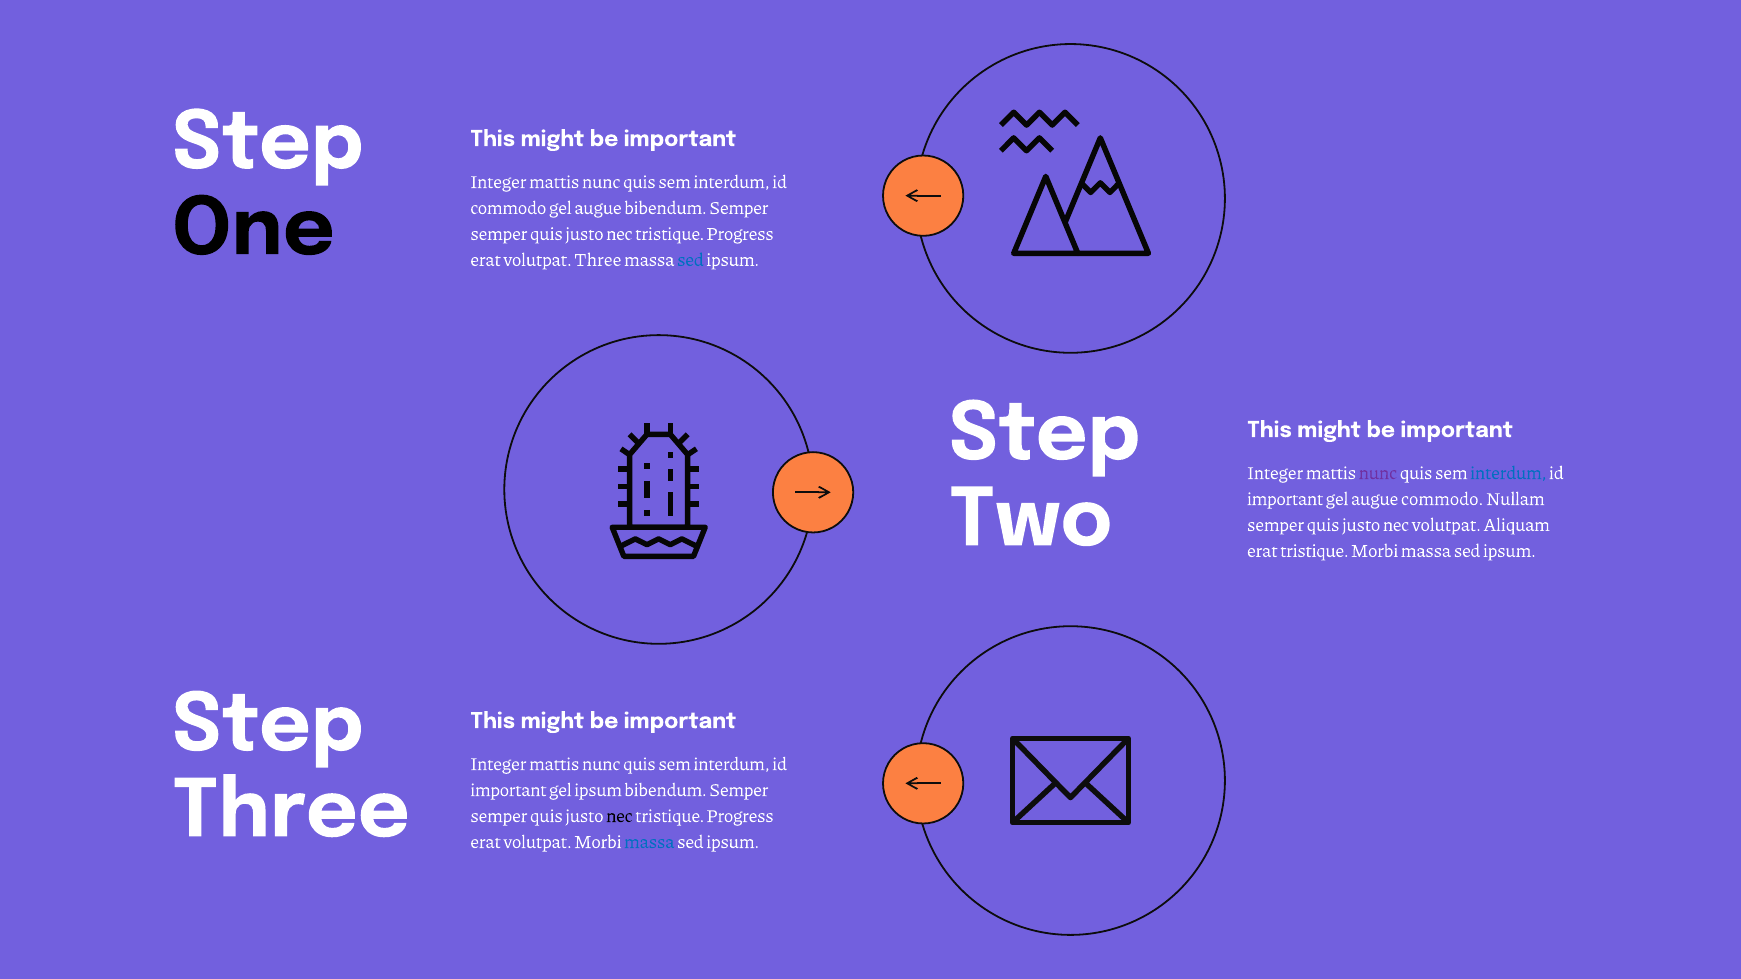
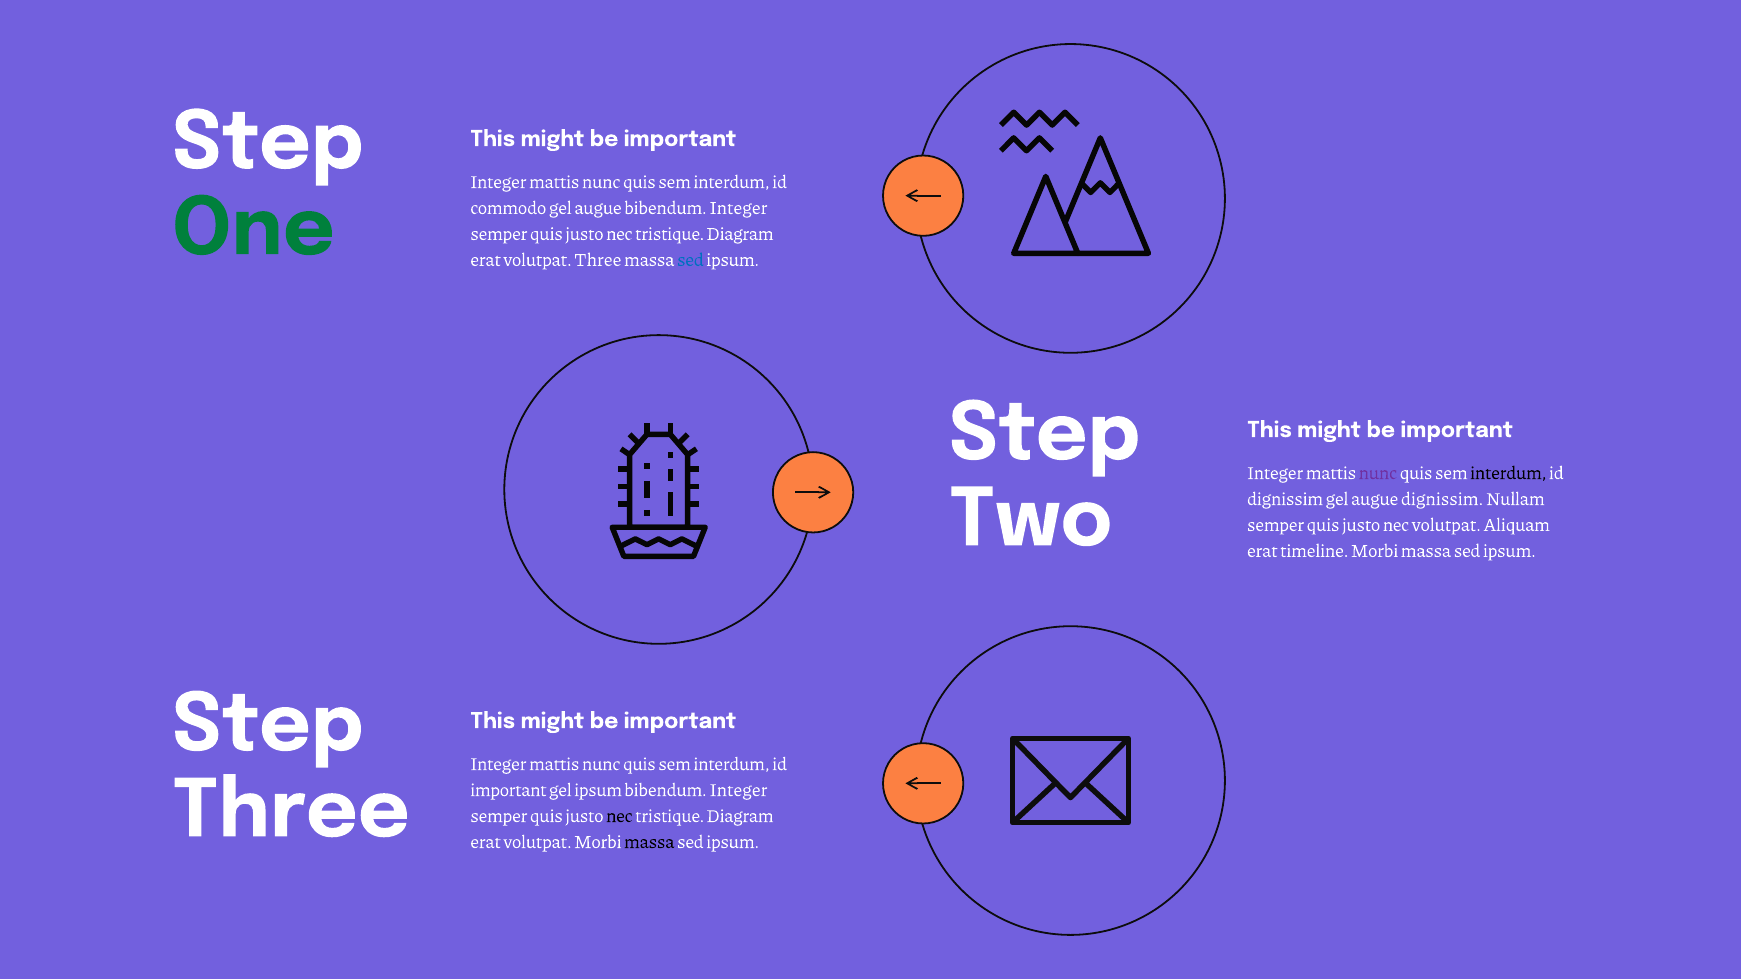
One colour: black -> green (253, 228)
augue bibendum Semper: Semper -> Integer (739, 208)
Progress: Progress -> Diagram (740, 234)
interdum colour: blue -> black (1508, 473)
important: important -> dignissim (1285, 499)
augue commodo: commodo -> dignissim (1442, 499)
erat tristique: tristique -> timeline (1314, 551)
Semper: Semper -> Integer (739, 790)
Progress: Progress -> Diagram (740, 816)
massa colour: blue -> black (649, 842)
